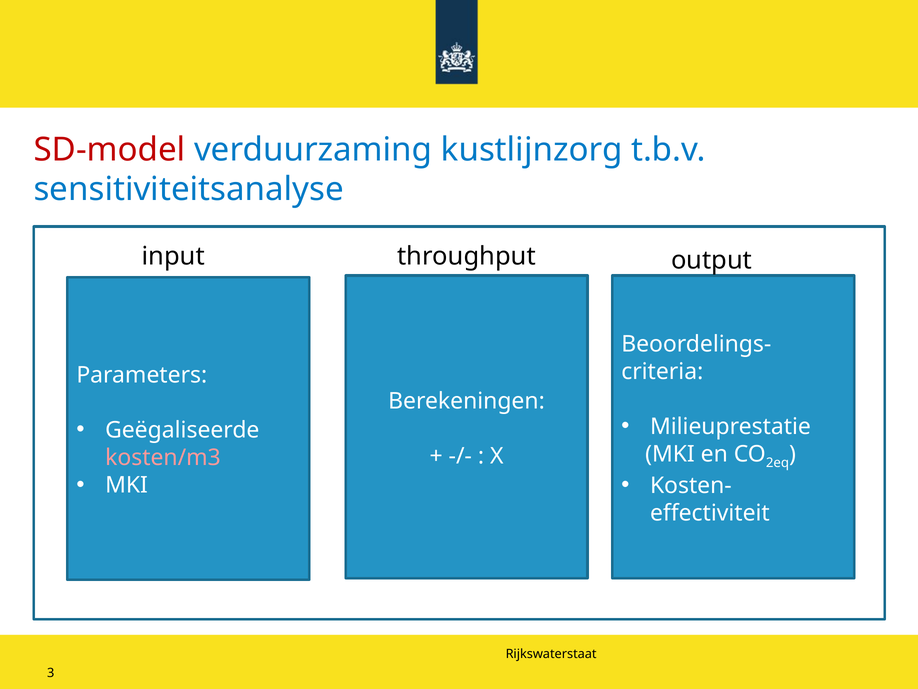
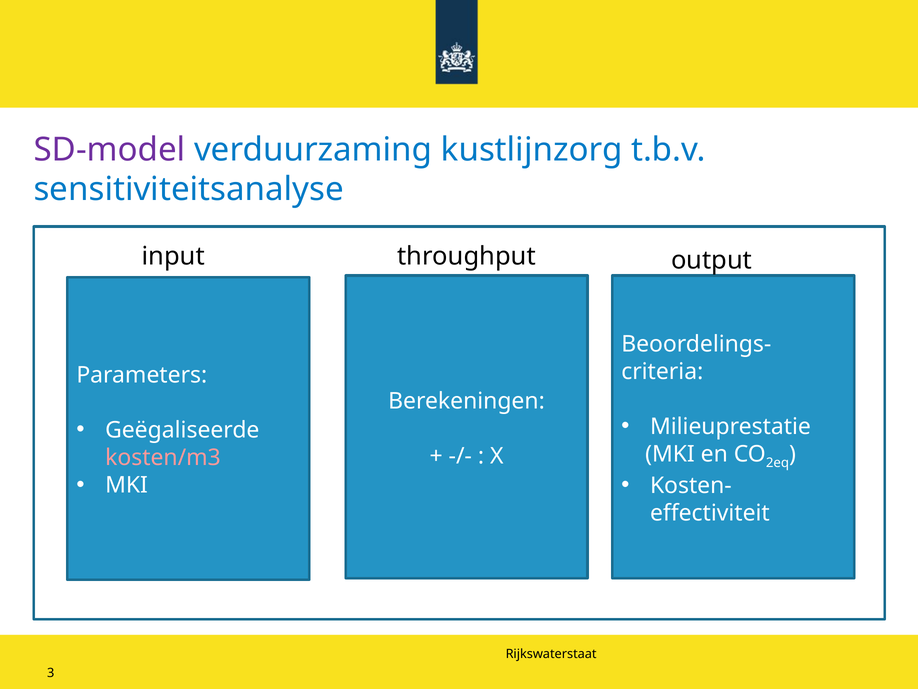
SD-model colour: red -> purple (110, 150)
